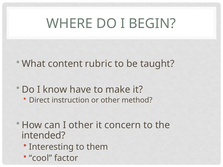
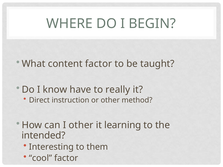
content rubric: rubric -> factor (99, 64)
make: make -> really (118, 90)
concern: concern -> learning (123, 125)
